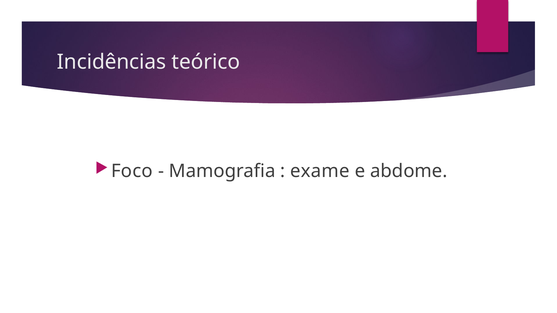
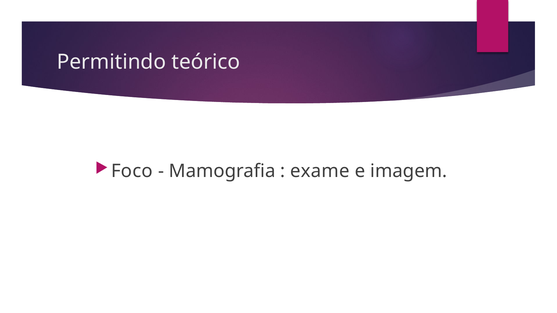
Incidências: Incidências -> Permitindo (112, 62)
abdome: abdome -> imagem (409, 171)
